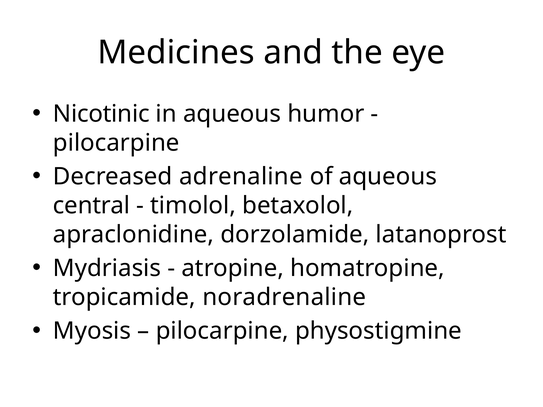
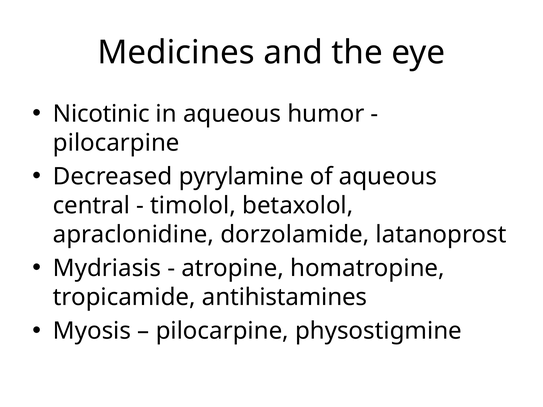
adrenaline: adrenaline -> pyrylamine (241, 177)
noradrenaline: noradrenaline -> antihistamines (285, 297)
